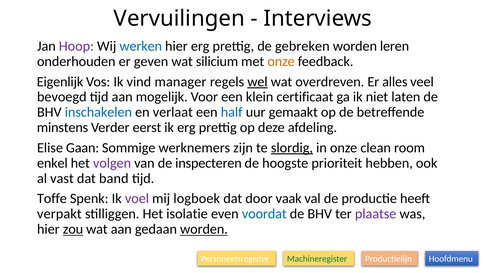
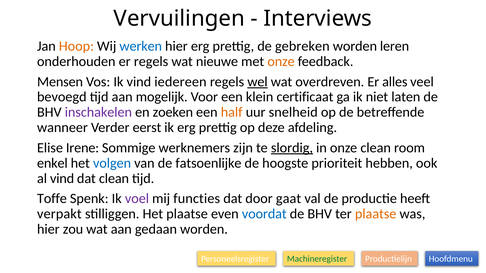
Hoop colour: purple -> orange (76, 46)
er geven: geven -> regels (151, 61)
silicium: silicium -> nieuwe (217, 61)
Eigenlijk: Eigenlijk -> Mensen (60, 82)
manager: manager -> iedereen (180, 82)
inschakelen colour: blue -> purple (98, 112)
verlaat: verlaat -> zoeken (173, 112)
half colour: blue -> orange (232, 112)
gemaakt: gemaakt -> snelheid (293, 112)
minstens: minstens -> wanneer (62, 128)
Gaan: Gaan -> Irene (83, 148)
volgen colour: purple -> blue (112, 163)
inspecteren: inspecteren -> fatsoenlijke (208, 163)
al vast: vast -> vind (62, 179)
dat band: band -> clean (114, 179)
logboek: logboek -> functies (197, 199)
vaak: vaak -> gaat (289, 199)
Het isolatie: isolatie -> plaatse (187, 214)
plaatse colour: purple -> orange (376, 214)
zou underline: present -> none (73, 229)
worden underline: present -> none (204, 229)
